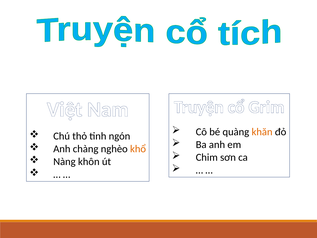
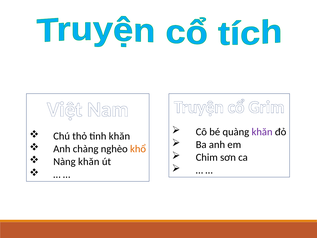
khăn colour: orange -> purple (262, 132)
tinh ngón: ngón -> khăn (119, 136)
Nàng khôn: khôn -> khăn (89, 161)
